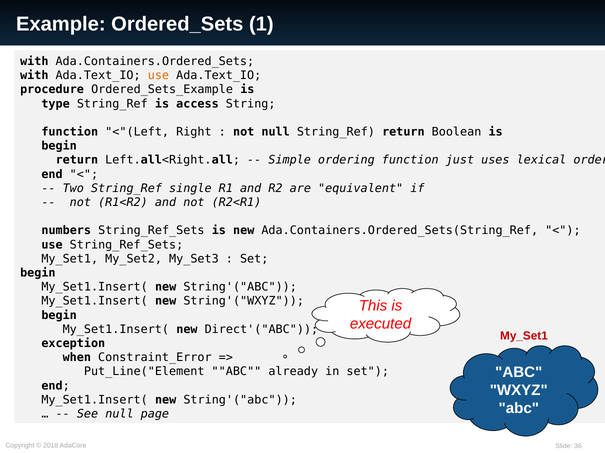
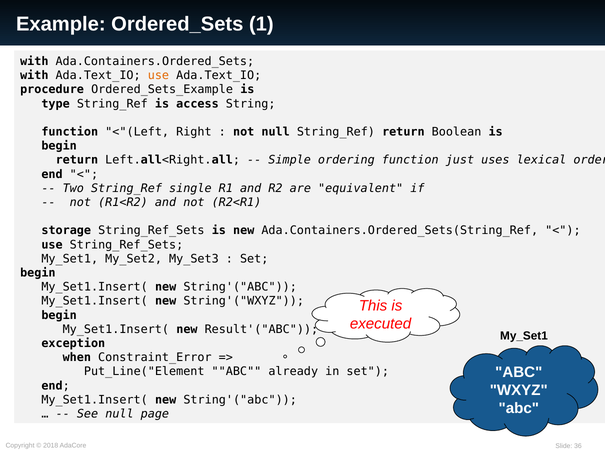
numbers: numbers -> storage (66, 231)
Direct'("ABC: Direct'("ABC -> Result'("ABC (261, 330)
My_Set1 colour: red -> black (524, 336)
